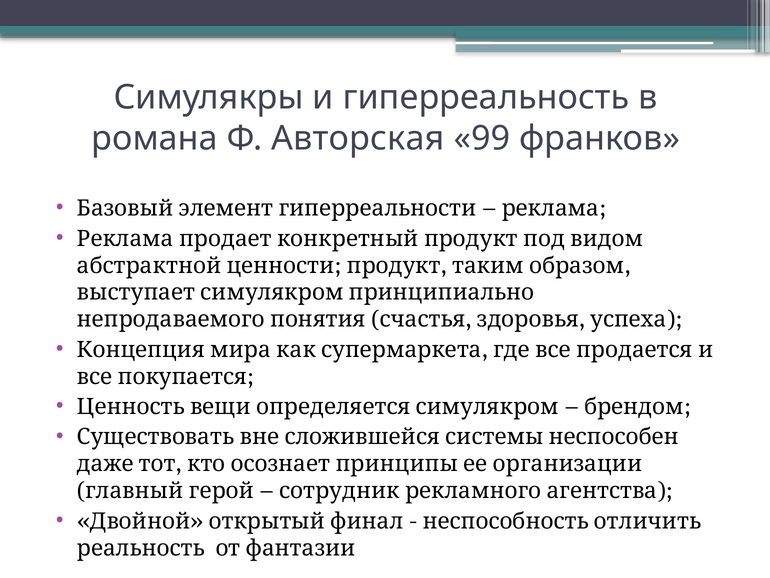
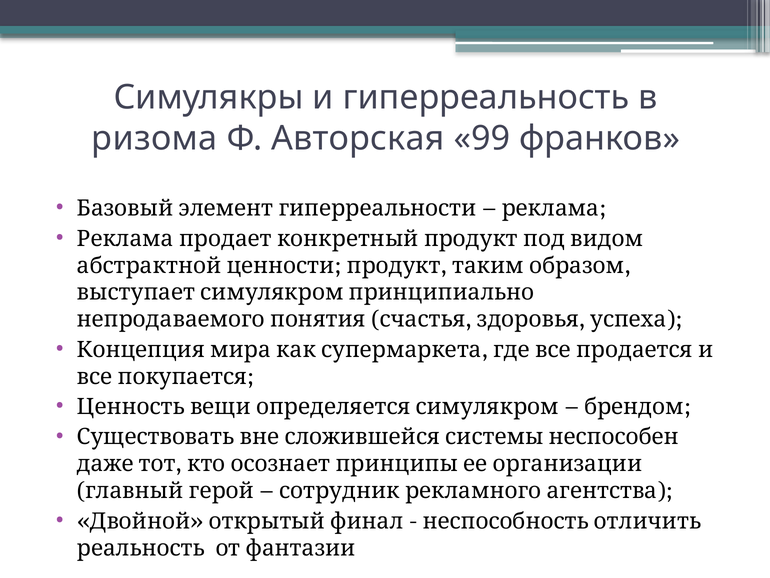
романа: романа -> ризома (154, 138)
